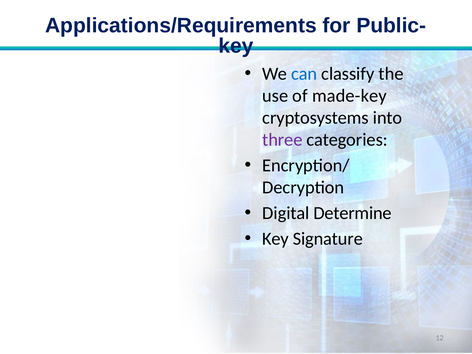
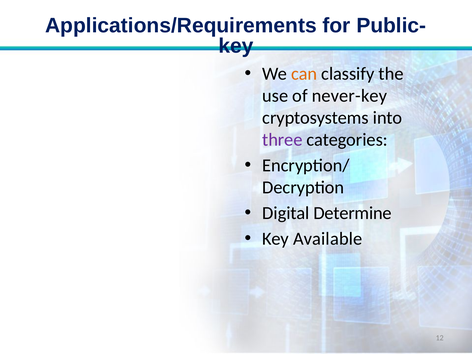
can colour: blue -> orange (304, 74)
made-key: made-key -> never-key (349, 96)
Signature: Signature -> Available (328, 239)
